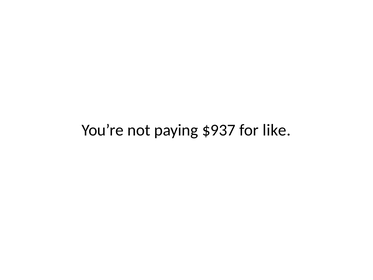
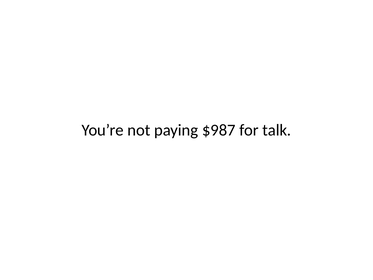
$937: $937 -> $987 (219, 130)
like: like -> talk (277, 130)
